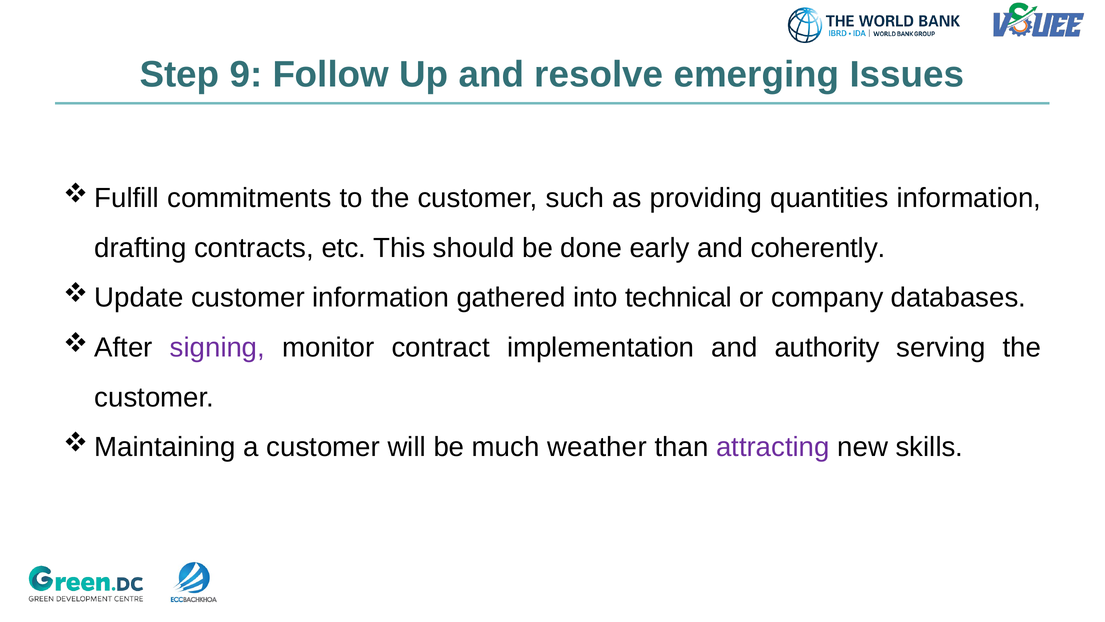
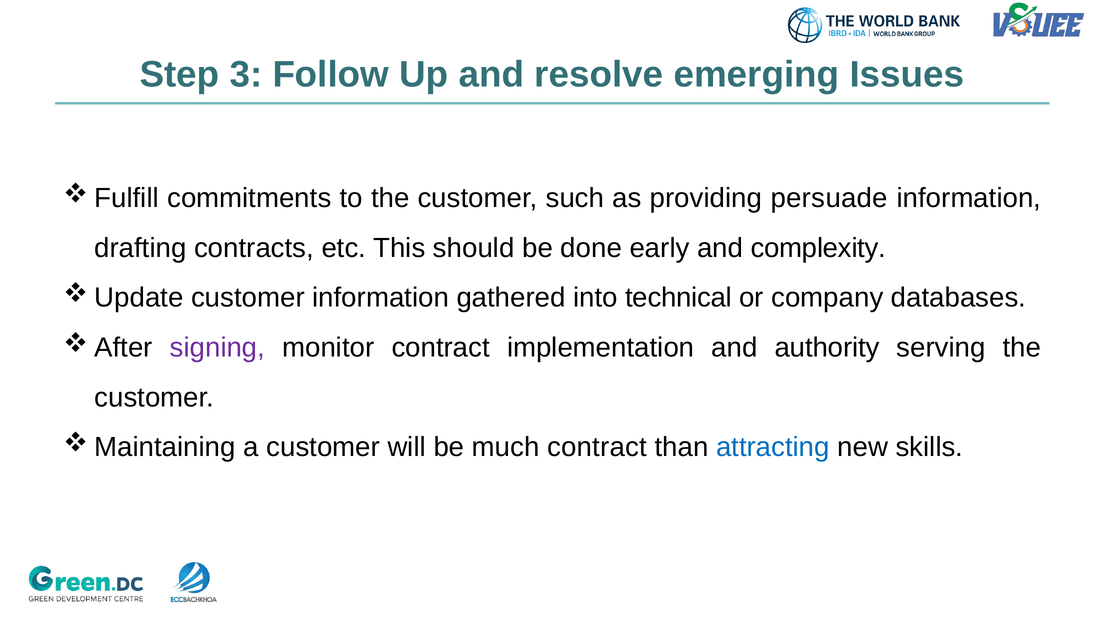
9: 9 -> 3 (246, 75)
quantities: quantities -> persuade (829, 198)
coherently: coherently -> complexity (818, 248)
much weather: weather -> contract (597, 447)
attracting colour: purple -> blue (773, 447)
